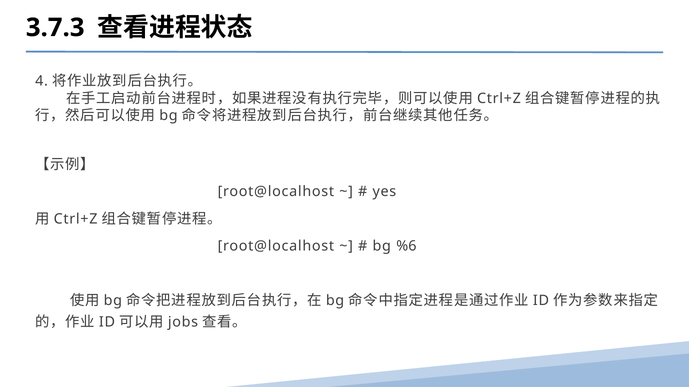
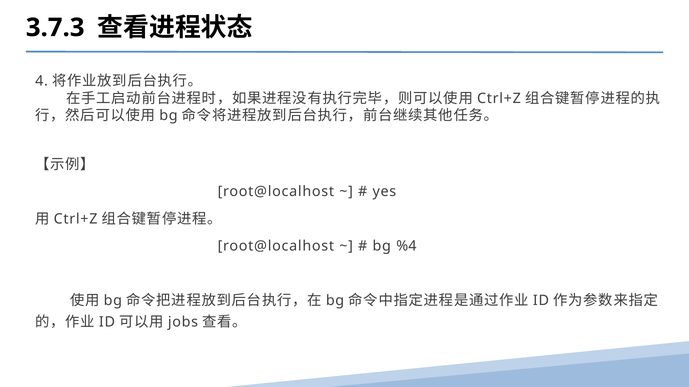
%6: %6 -> %4 (406, 246)
